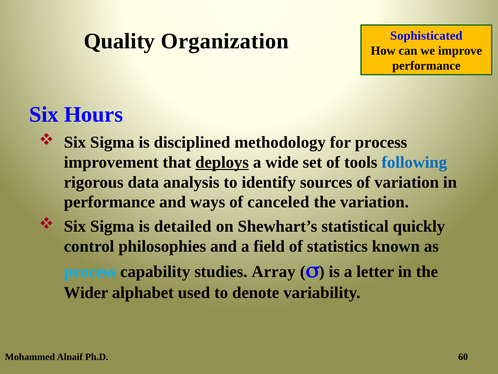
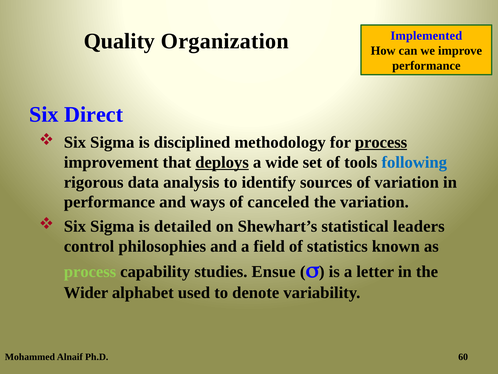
Sophisticated: Sophisticated -> Implemented (426, 36)
Hours: Hours -> Direct (94, 114)
process underline: none -> present (381, 142)
quickly: quickly -> leaders (419, 226)
process colour: light blue -> light green (90, 271)
Array: Array -> Ensue (274, 271)
